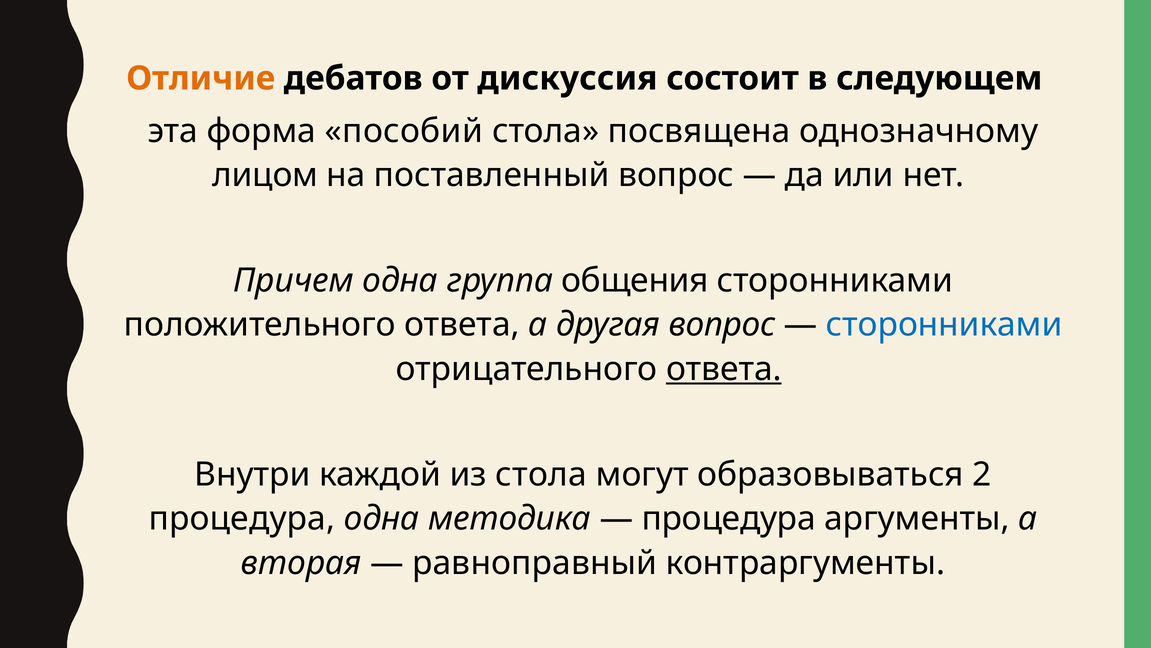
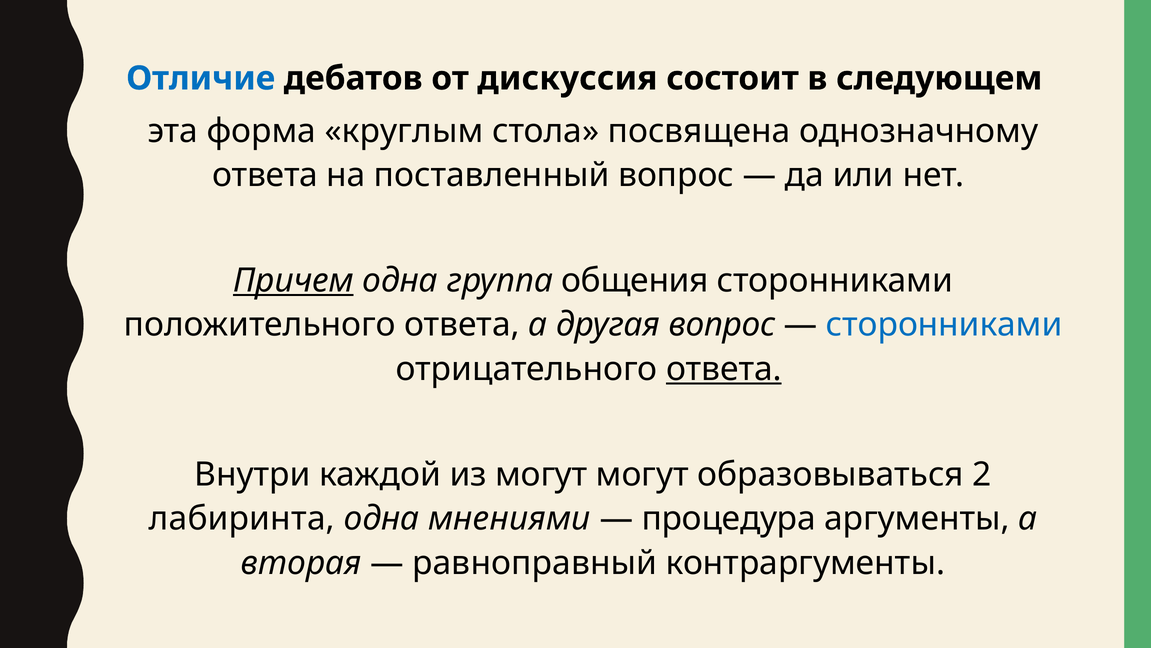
Отличие colour: orange -> blue (201, 78)
пособий: пособий -> круглым (404, 131)
лицом: лицом -> ответа (265, 175)
Причем underline: none -> present (293, 280)
из стола: стола -> могут (541, 474)
процедура: процедура -> лабиринта (242, 518)
методика: методика -> мнениями (509, 518)
